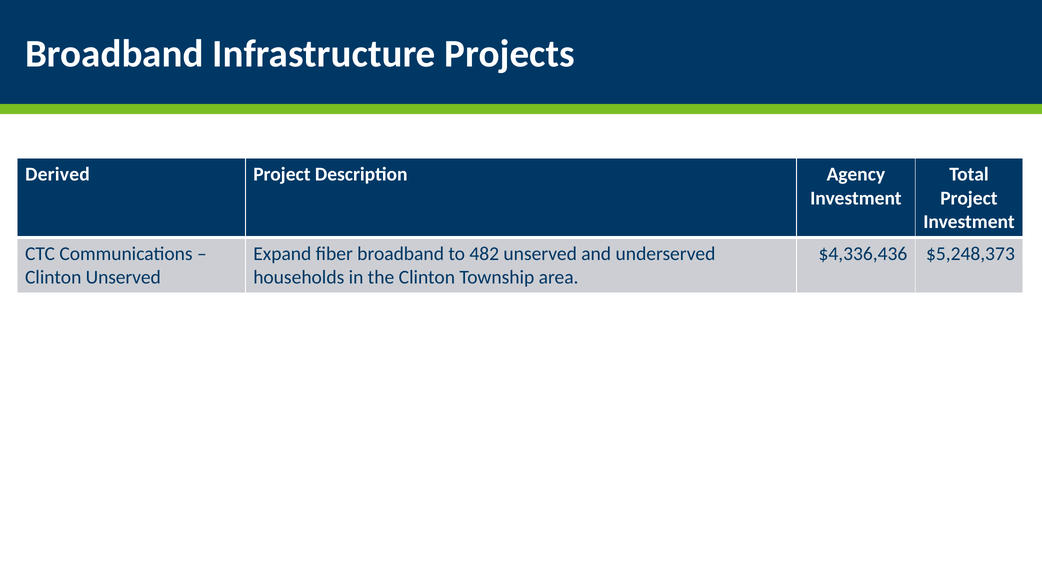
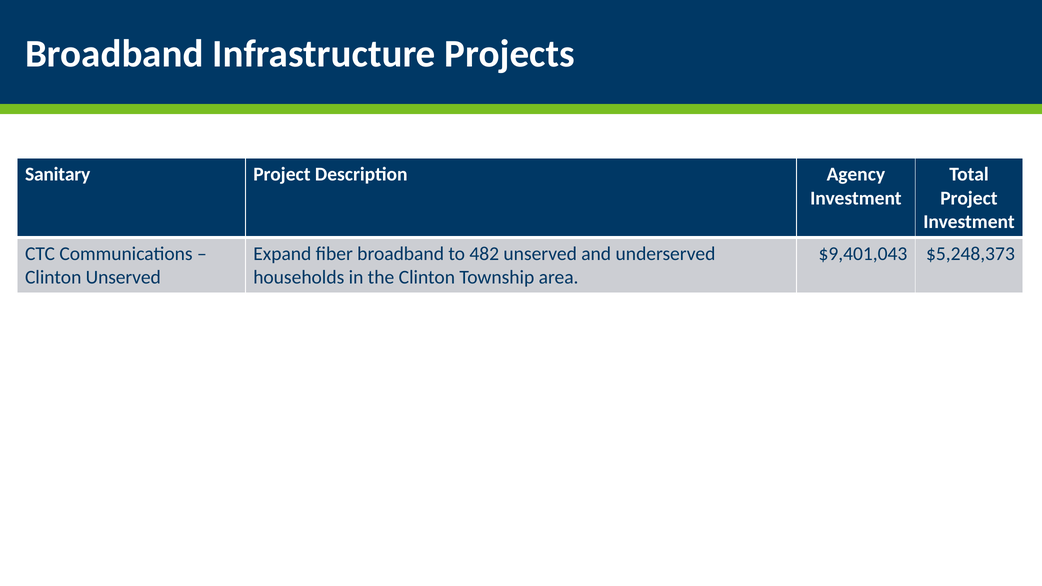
Derived: Derived -> Sanitary (58, 174)
$4,336,436: $4,336,436 -> $9,401,043 (863, 254)
